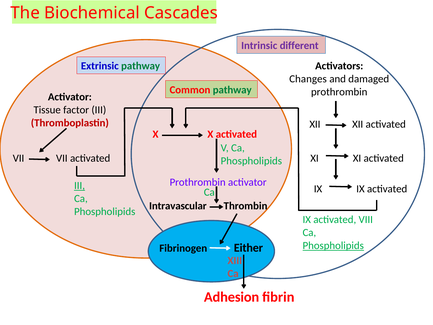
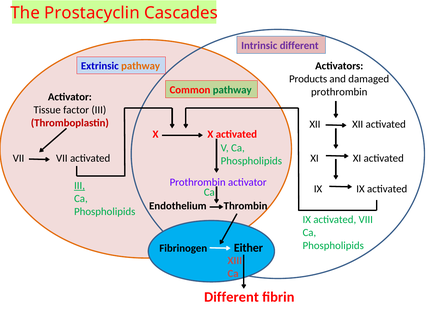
Biochemical: Biochemical -> Prostacyclin (92, 13)
pathway colour: green -> orange (141, 66)
Changes: Changes -> Products (308, 79)
Intravascular: Intravascular -> Endothelium (178, 206)
Phospholipids underline: present -> none (333, 245)
Adhesion: Adhesion -> Different (232, 297)
